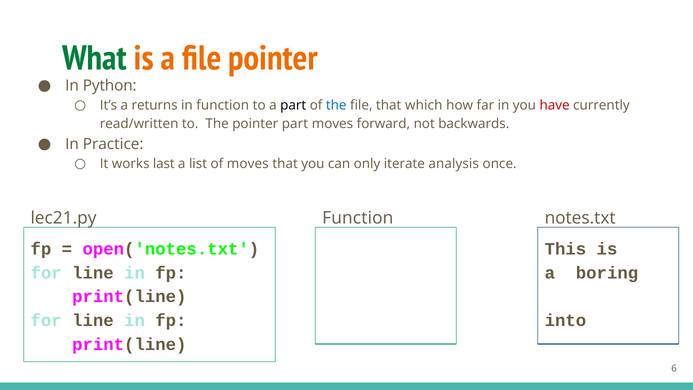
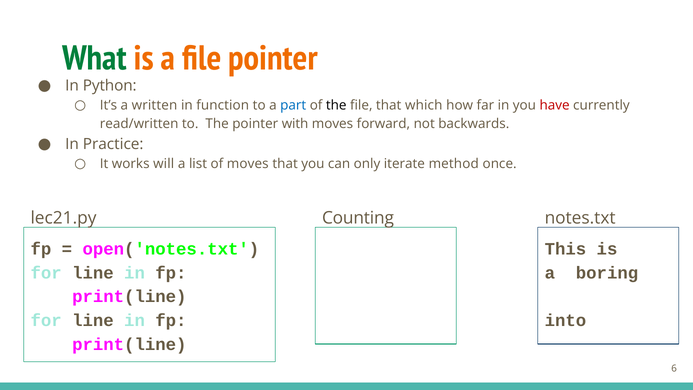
returns: returns -> written (154, 105)
part colour: black -> blue (293, 105)
the colour: blue -> black (336, 105)
pointer part: part -> with (295, 124)
last: last -> will (164, 164)
analysis: analysis -> method (454, 164)
lec21.py Function: Function -> Counting (358, 218)
